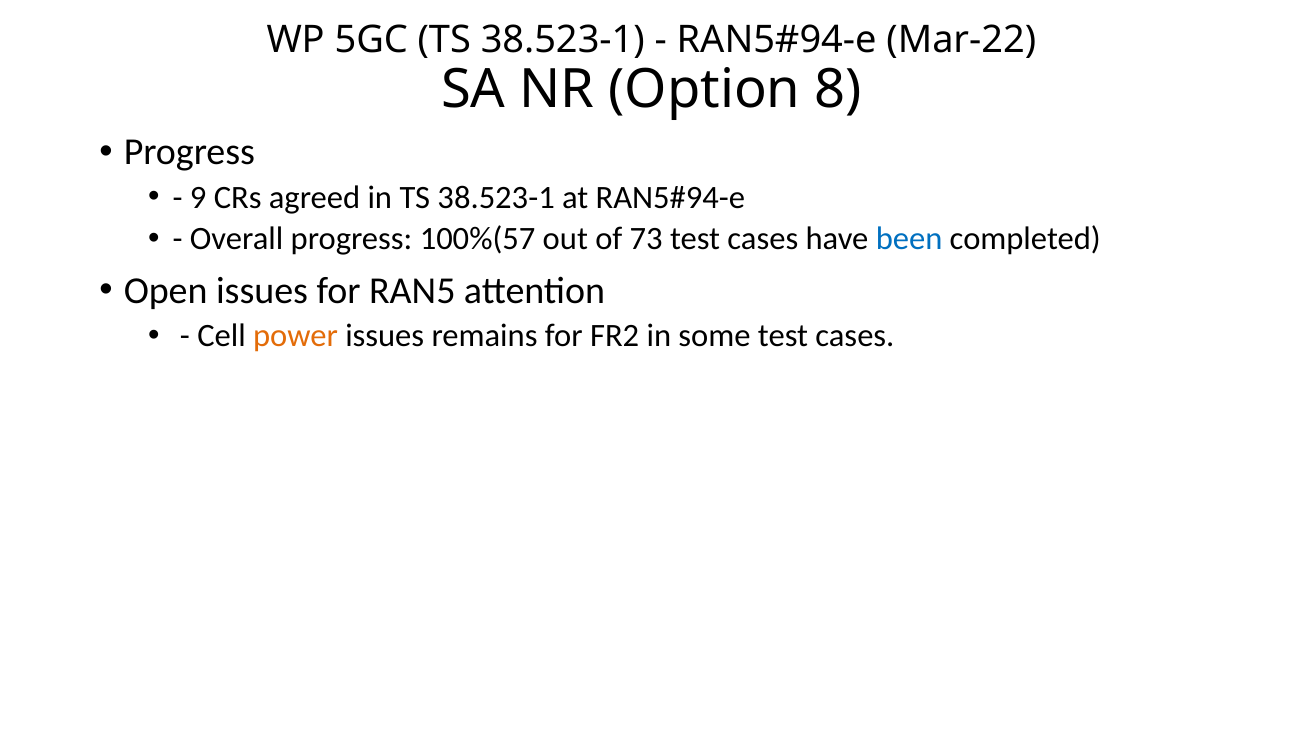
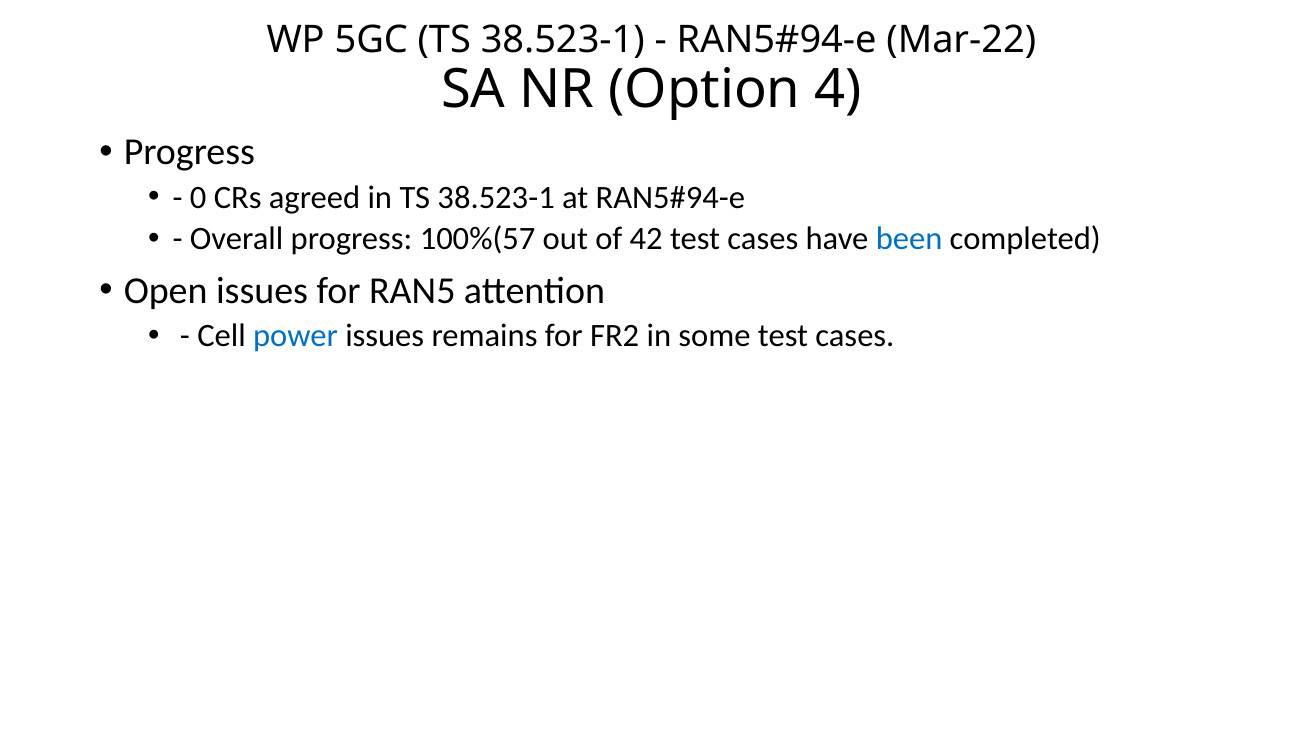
8: 8 -> 4 (838, 90)
9: 9 -> 0 (198, 197)
73: 73 -> 42 (646, 239)
power colour: orange -> blue (296, 336)
